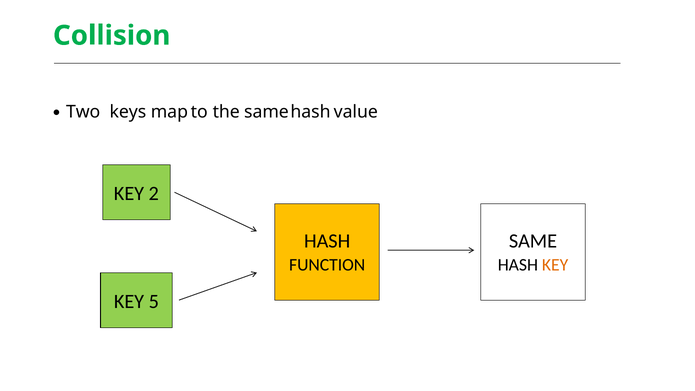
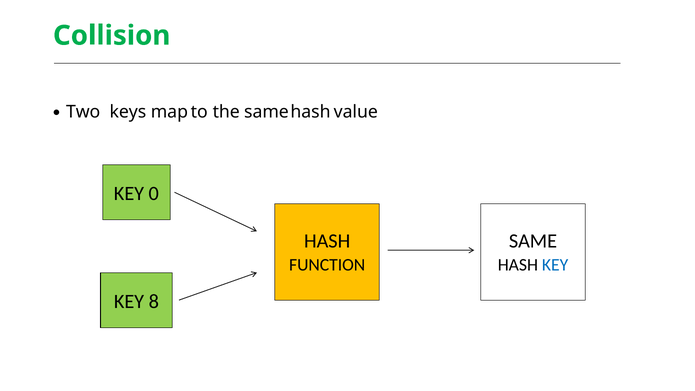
2: 2 -> 0 (154, 194)
KEY colour: orange -> blue (555, 265)
5: 5 -> 8 (154, 301)
